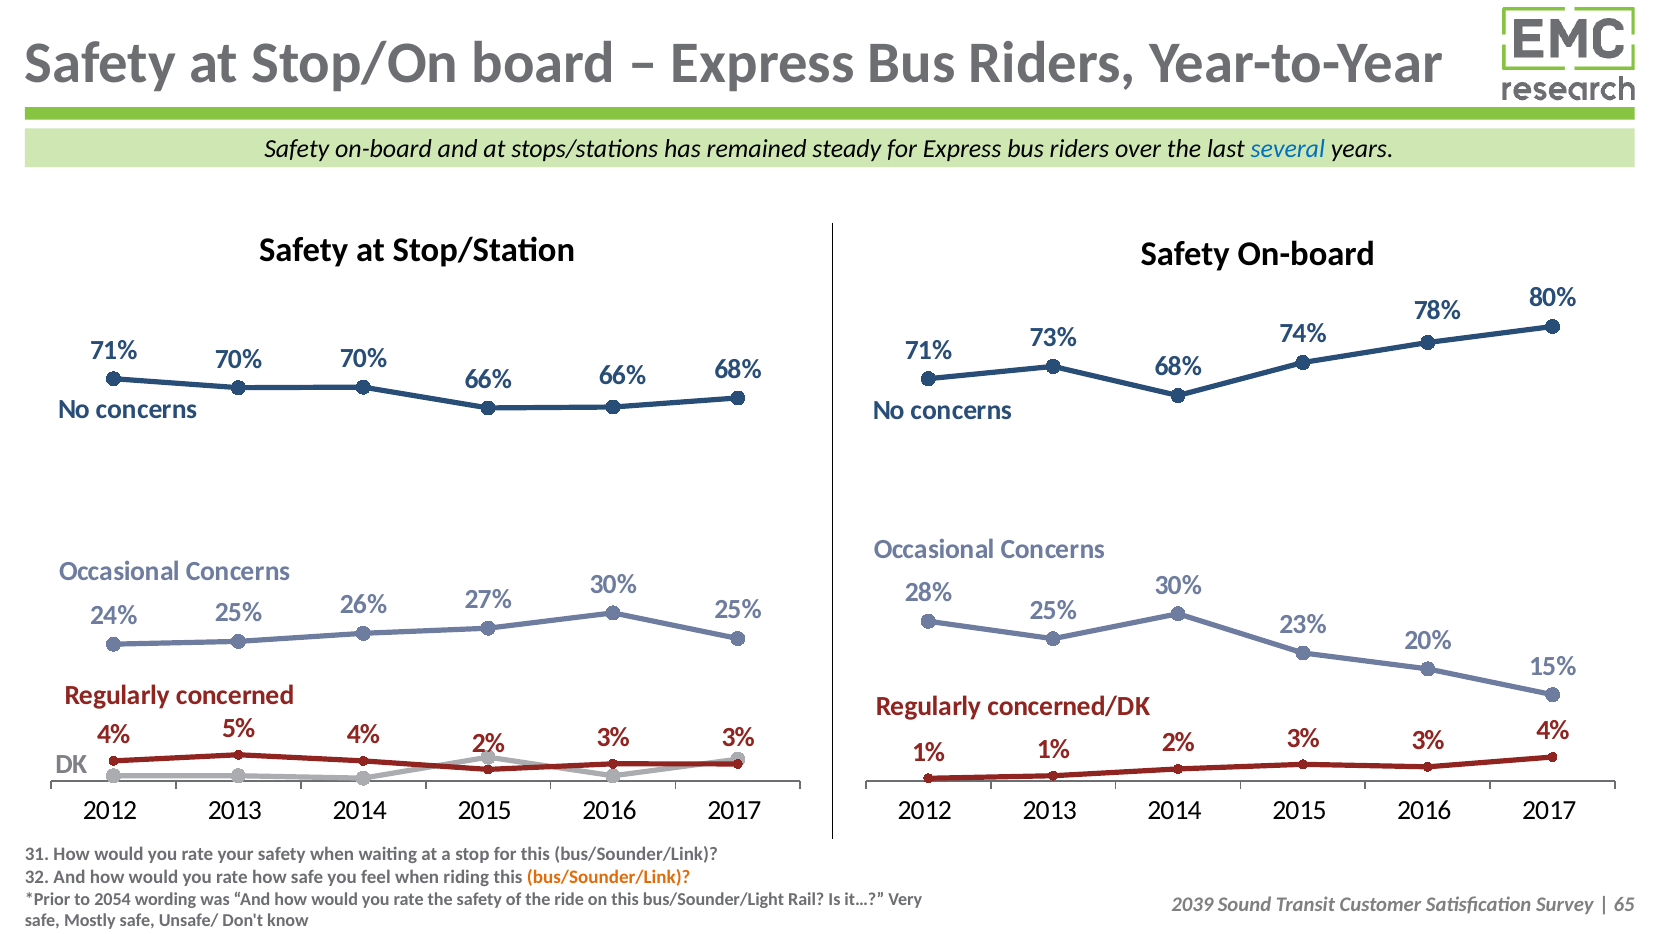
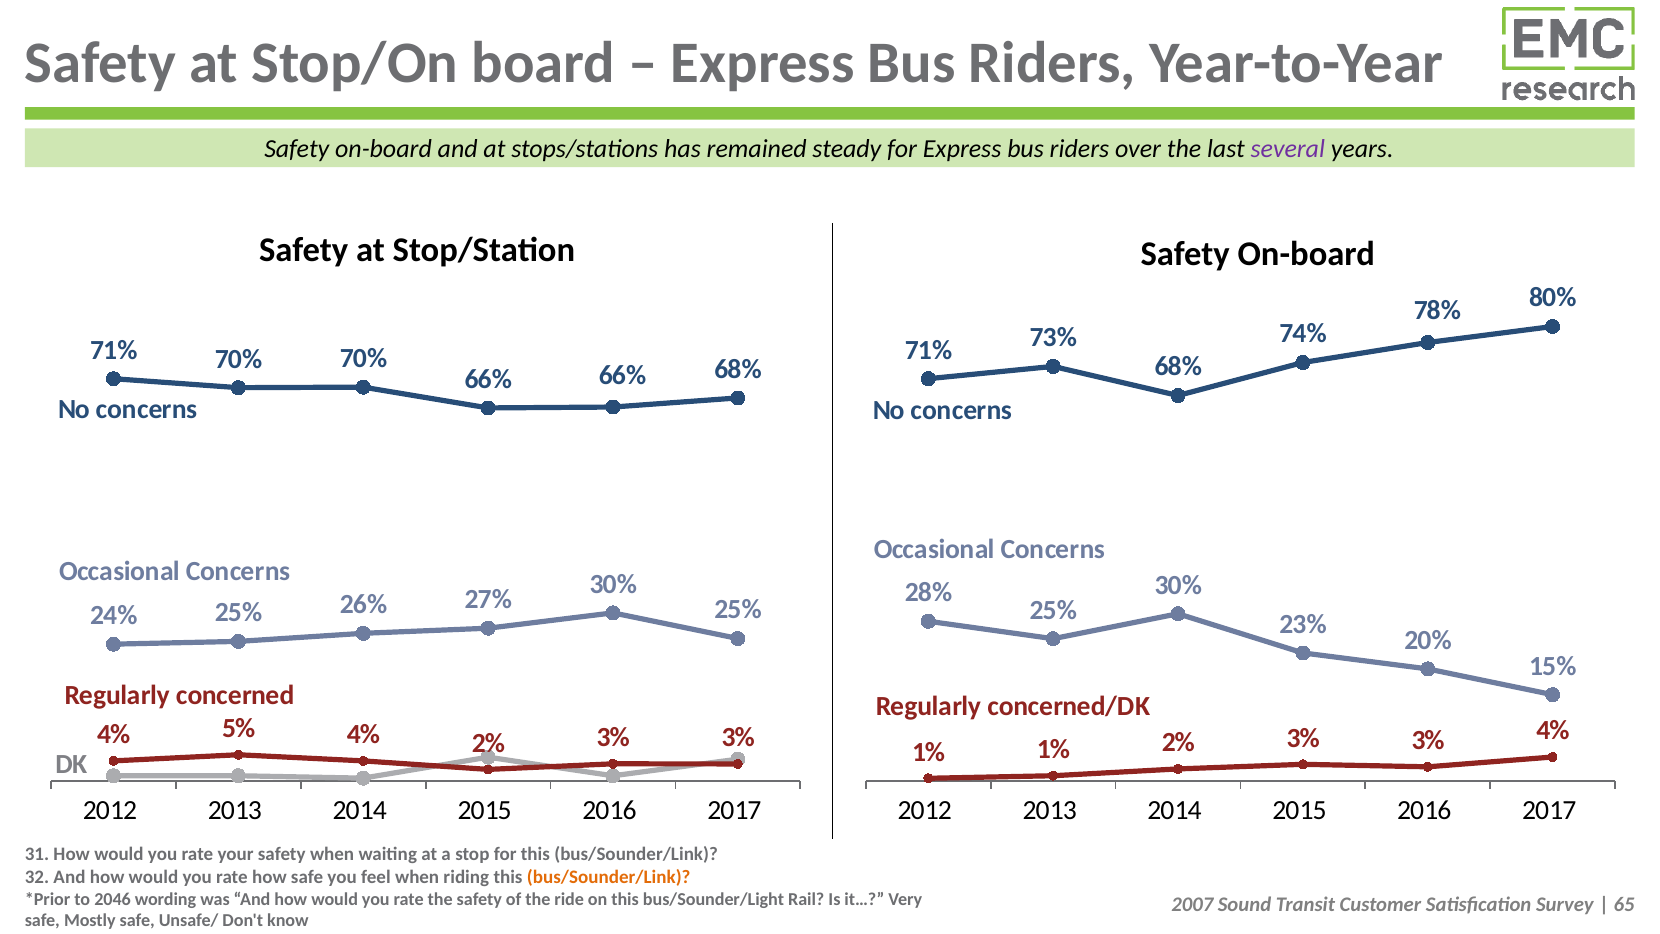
several colour: blue -> purple (1288, 149)
2054: 2054 -> 2046 (113, 899)
2039: 2039 -> 2007 (1192, 904)
